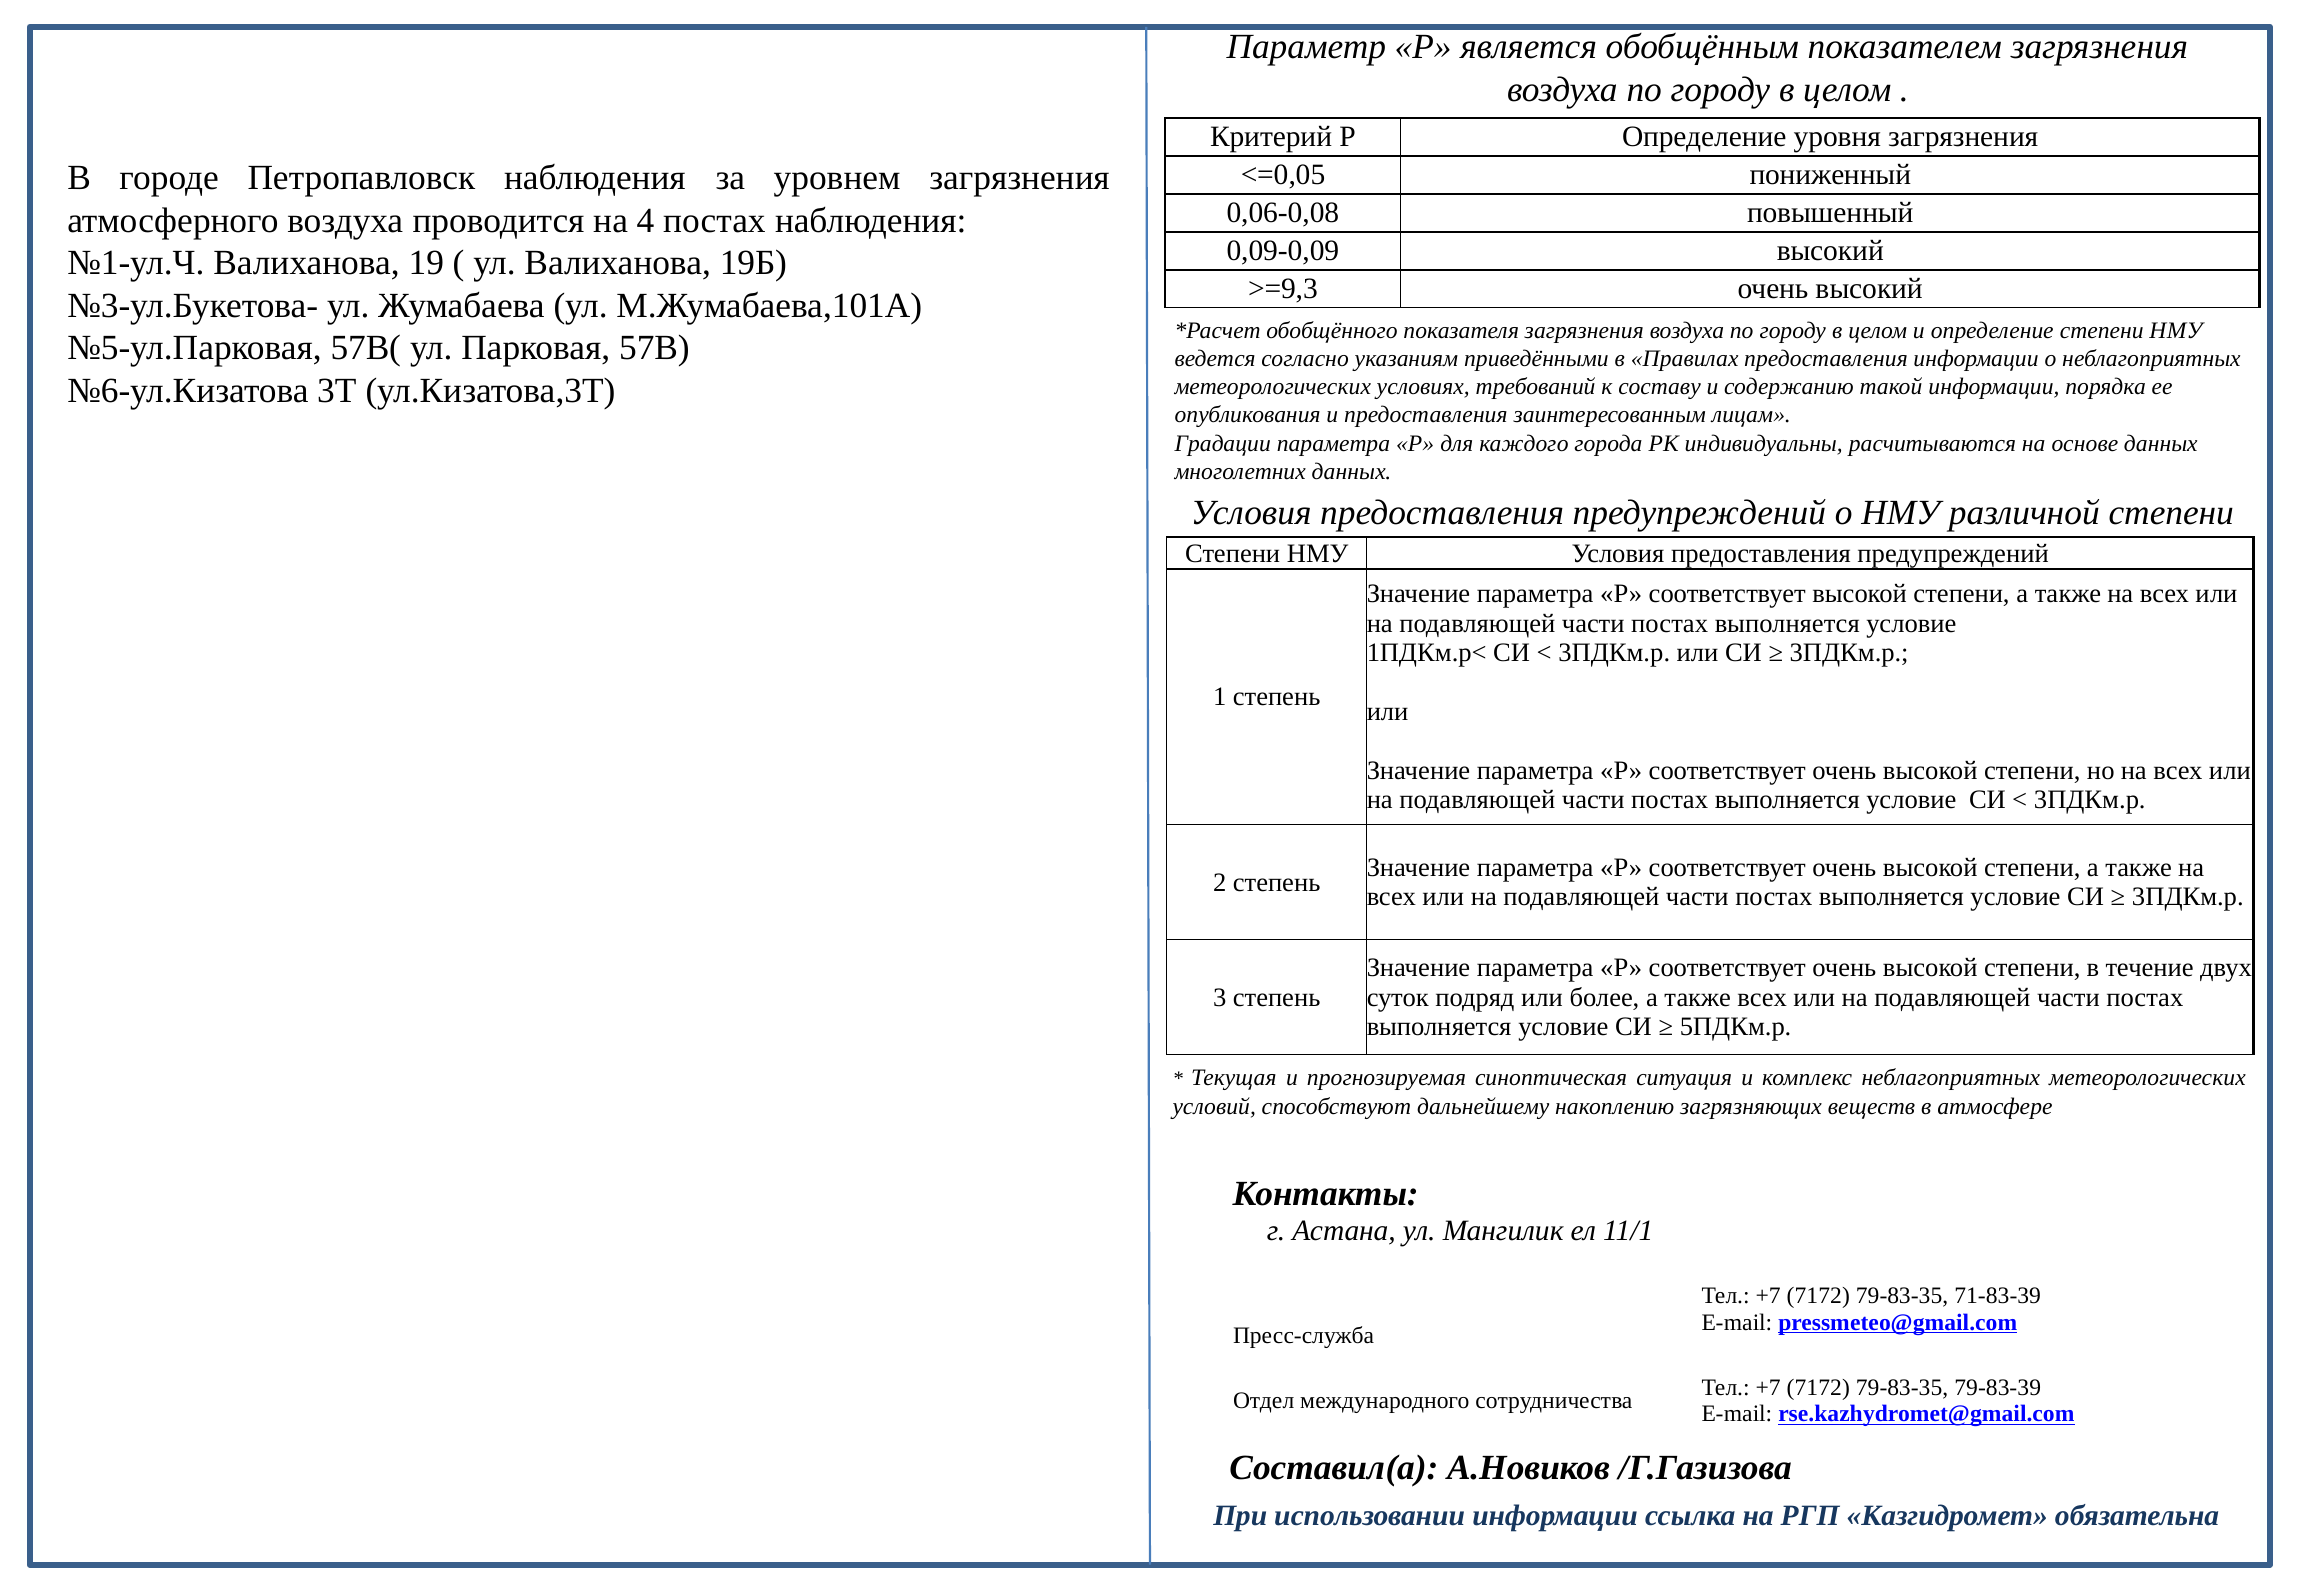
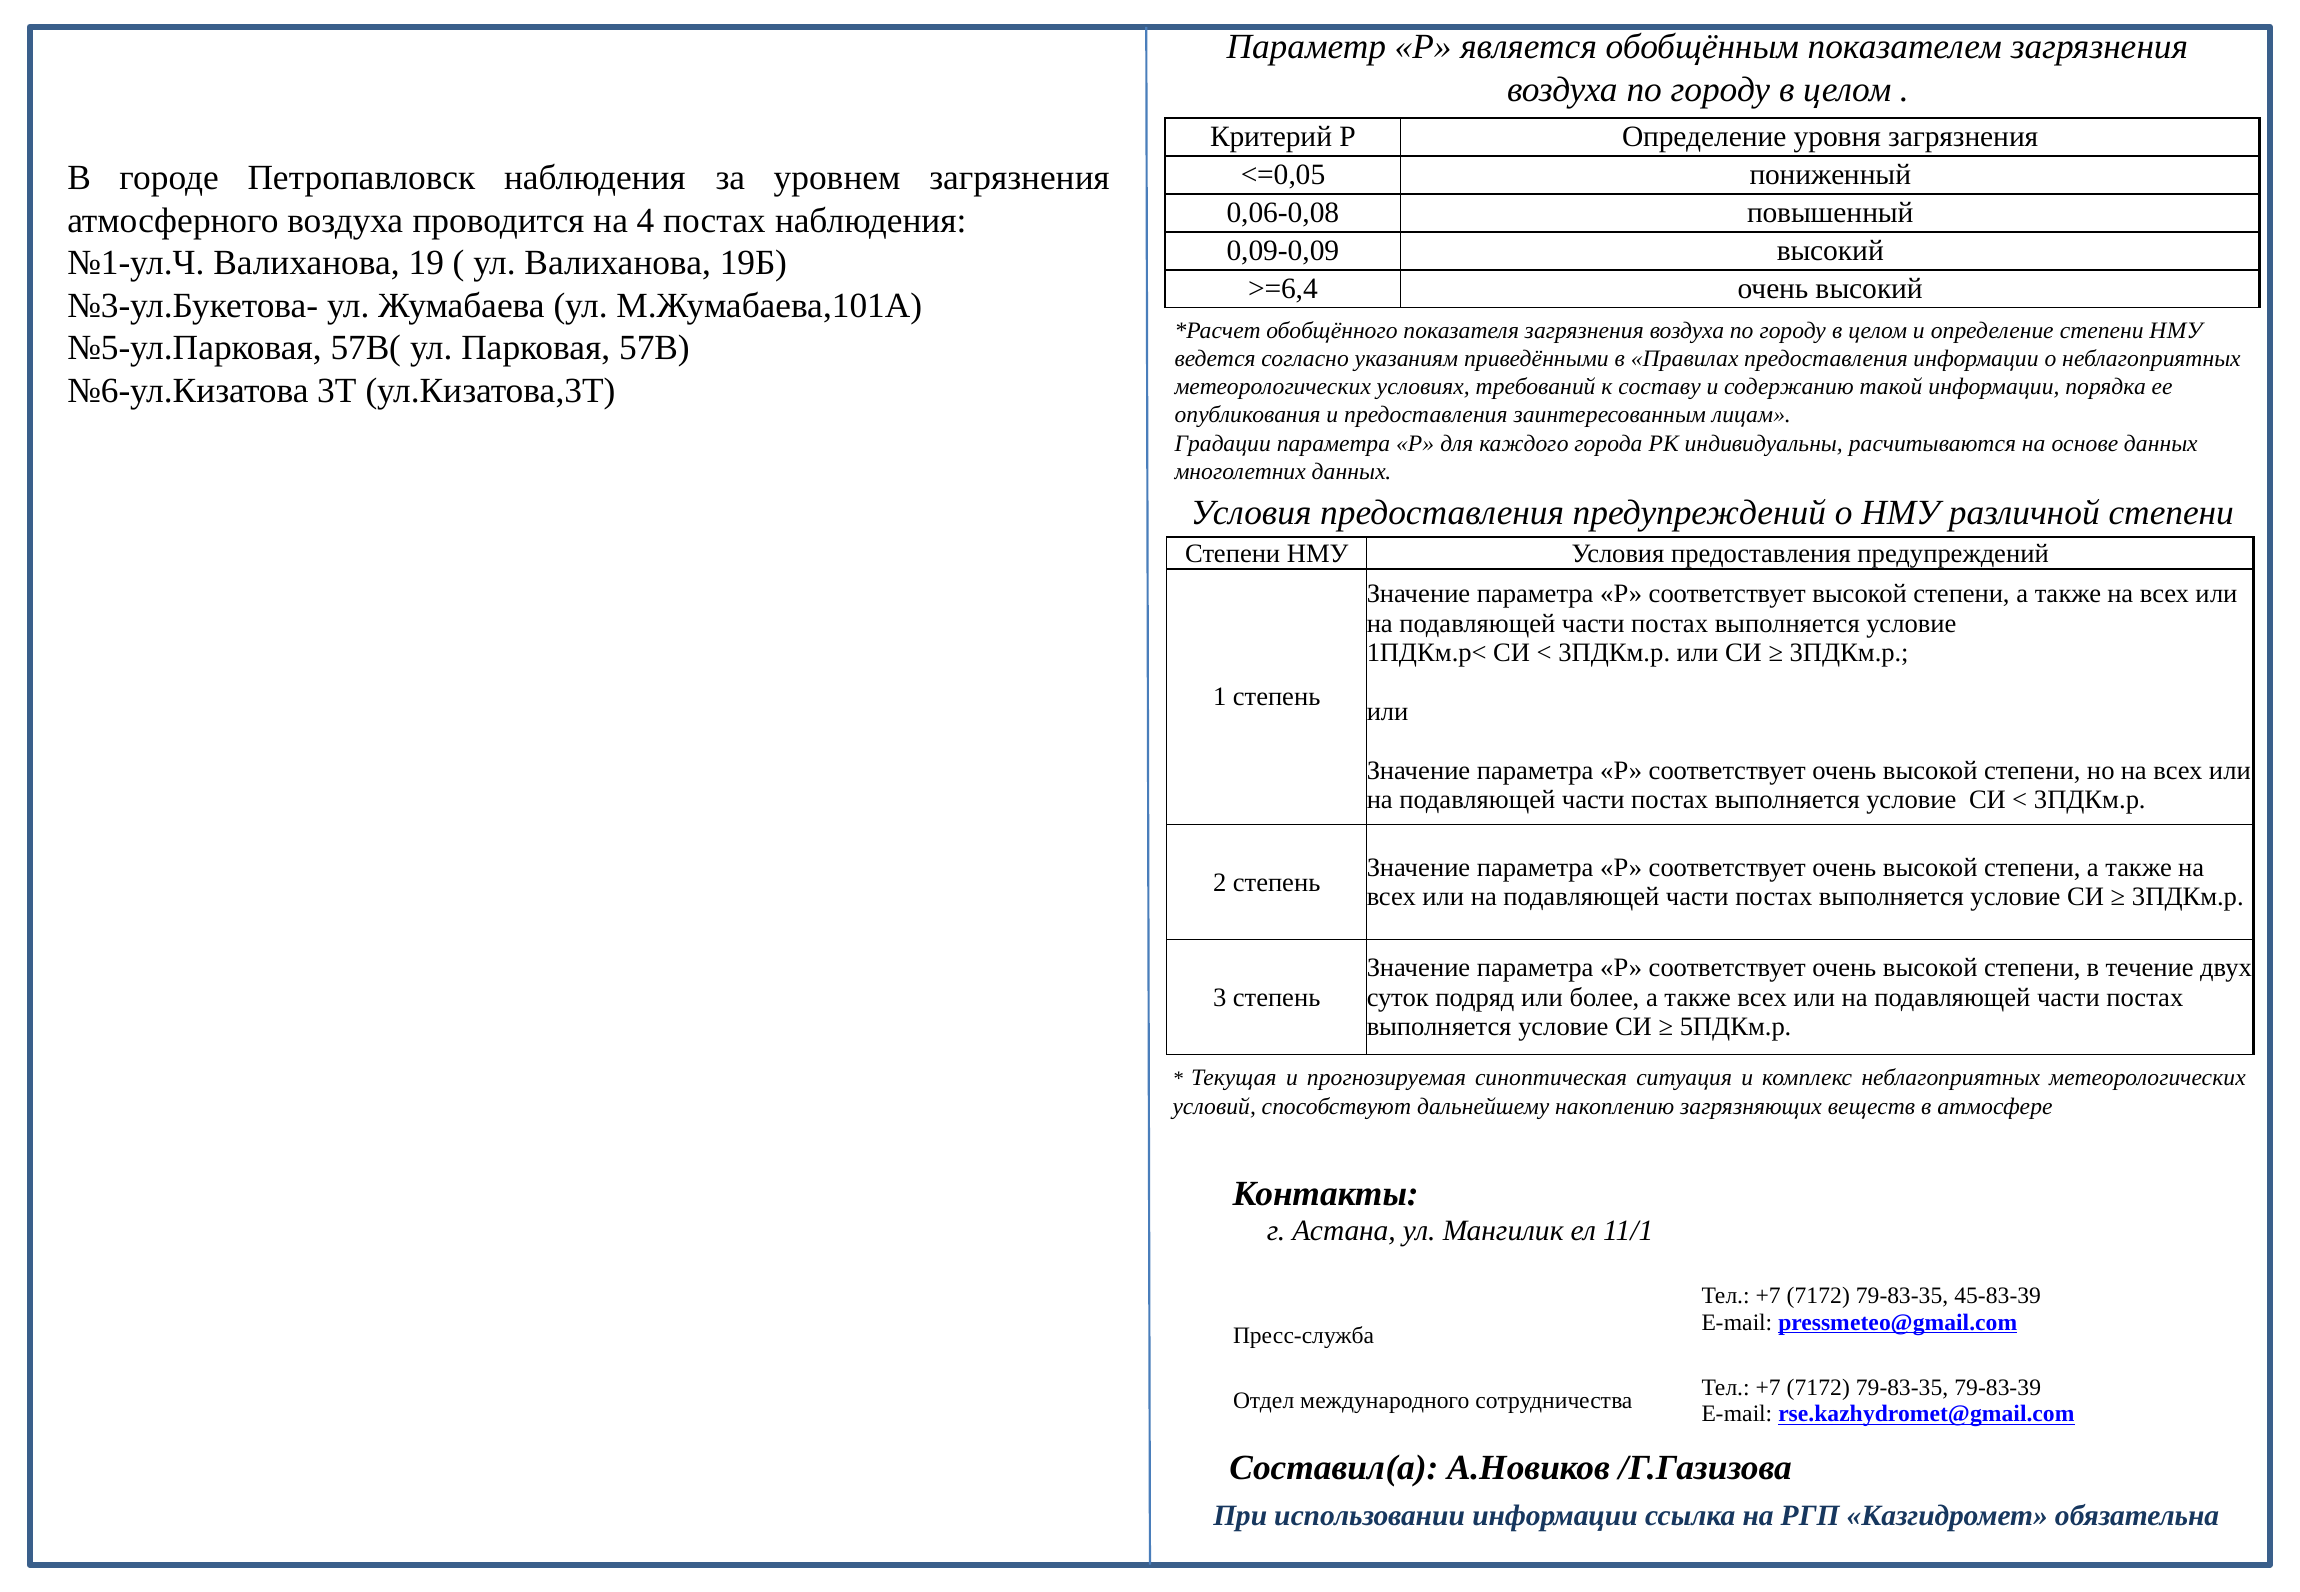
>=9,3: >=9,3 -> >=6,4 (1283, 289)
71-83-39: 71-83-39 -> 45-83-39 (1998, 1296)
